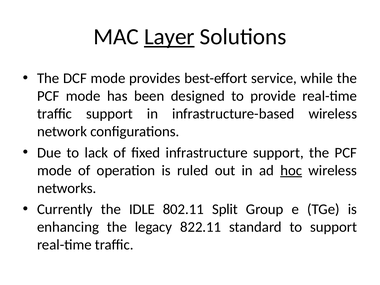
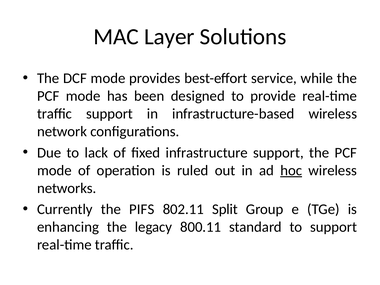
Layer underline: present -> none (169, 37)
IDLE: IDLE -> PIFS (142, 209)
822.11: 822.11 -> 800.11 (201, 227)
